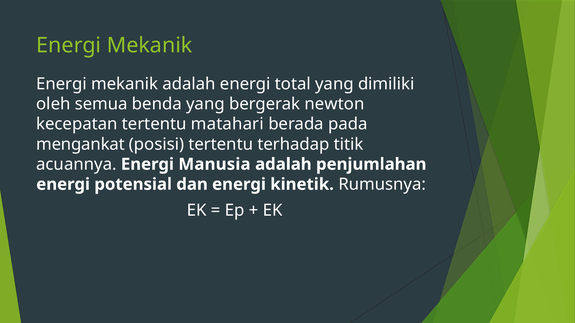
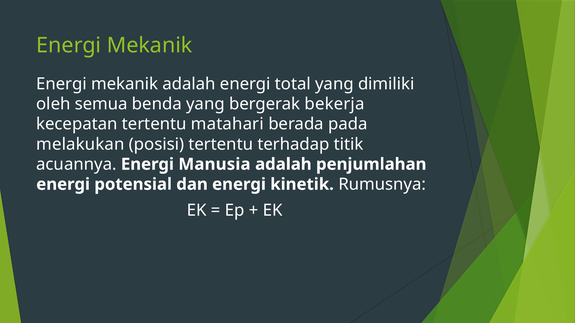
newton: newton -> bekerja (335, 104)
mengankat: mengankat -> melakukan (80, 144)
